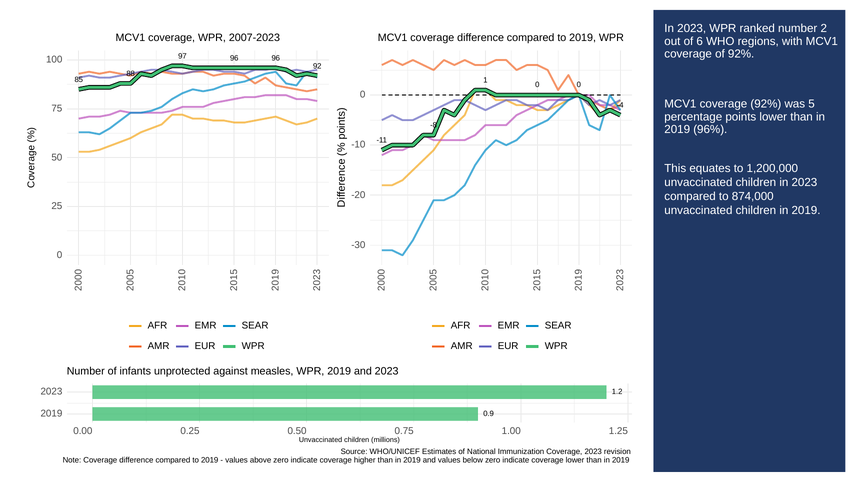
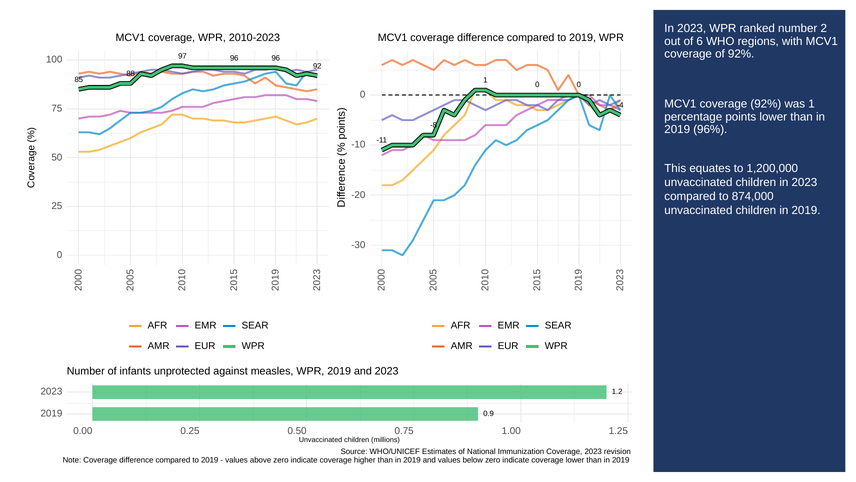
2007-2023: 2007-2023 -> 2010-2023 (254, 38)
was 5: 5 -> 1 (812, 104)
